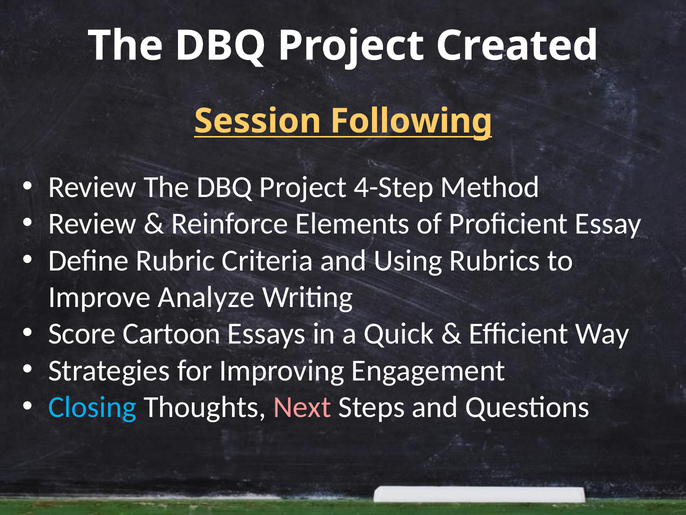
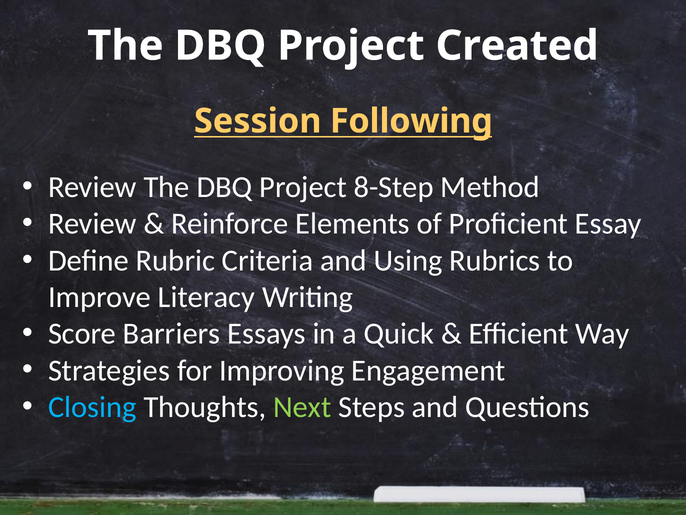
4-Step: 4-Step -> 8-Step (394, 187)
Analyze: Analyze -> Literacy (206, 297)
Cartoon: Cartoon -> Barriers (172, 334)
Next colour: pink -> light green (302, 407)
